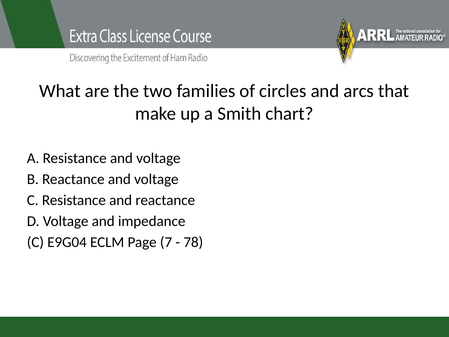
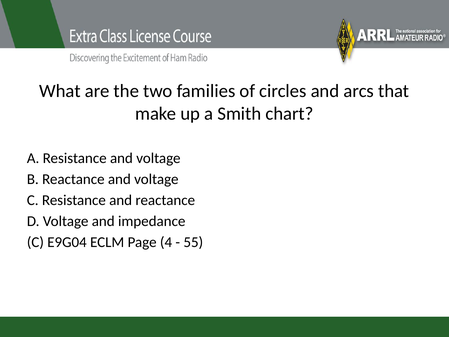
7: 7 -> 4 (166, 242)
78: 78 -> 55 (193, 242)
